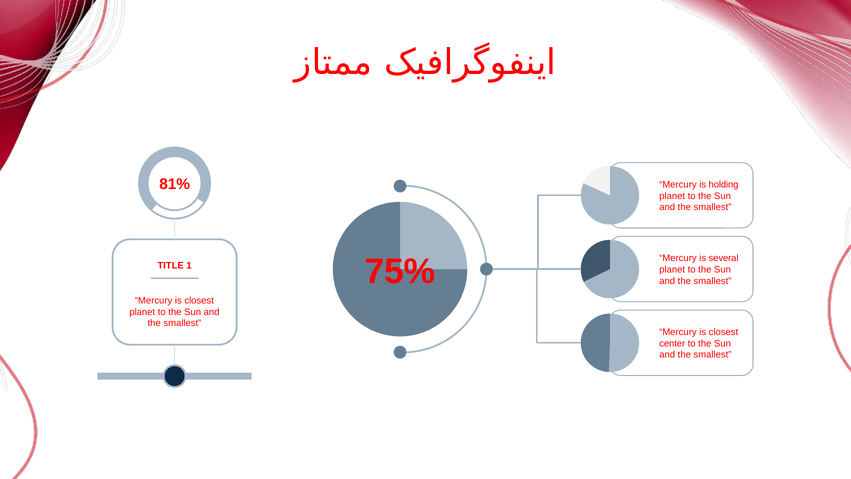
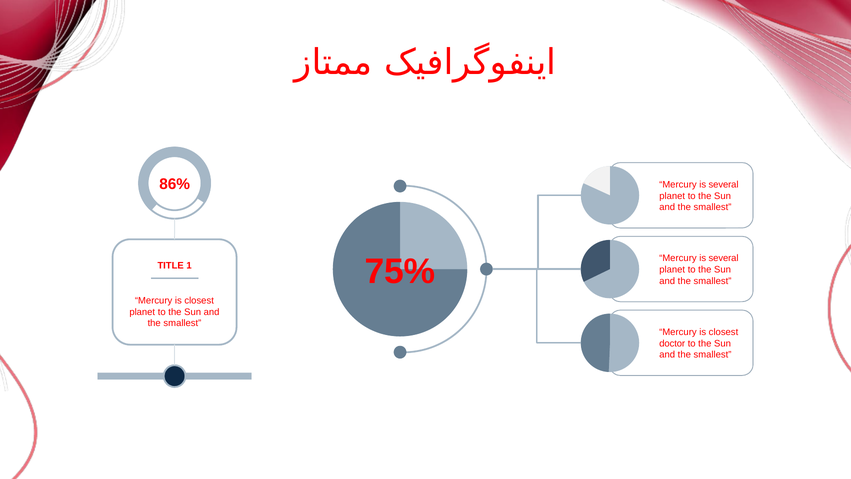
81%: 81% -> 86% (175, 184)
holding: holding -> several (724, 185)
center: center -> doctor (672, 343)
